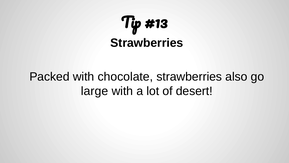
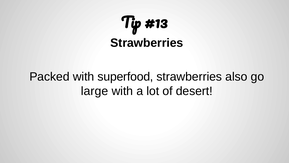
chocolate: chocolate -> superfood (125, 76)
